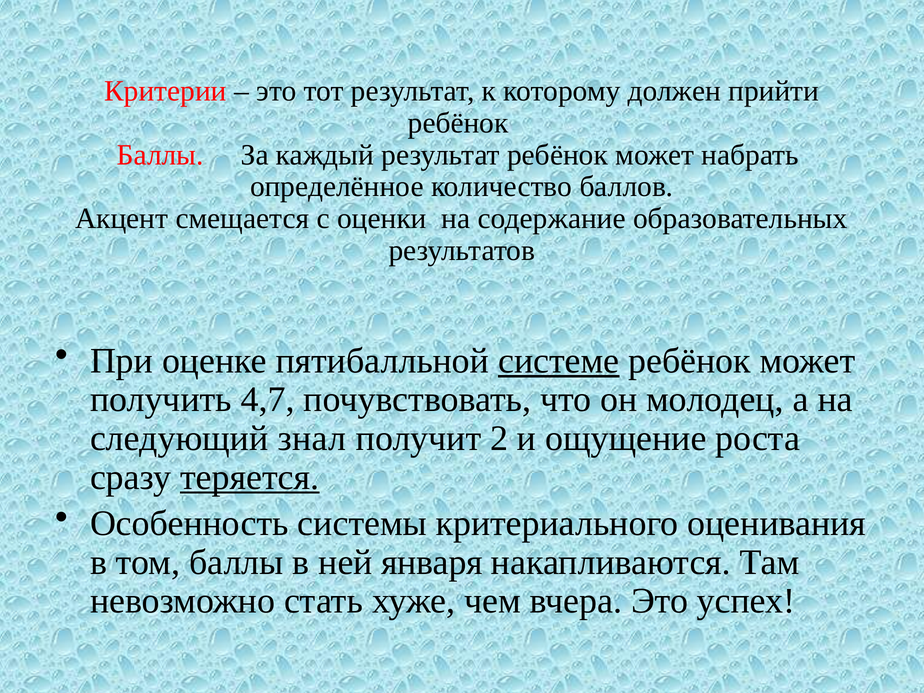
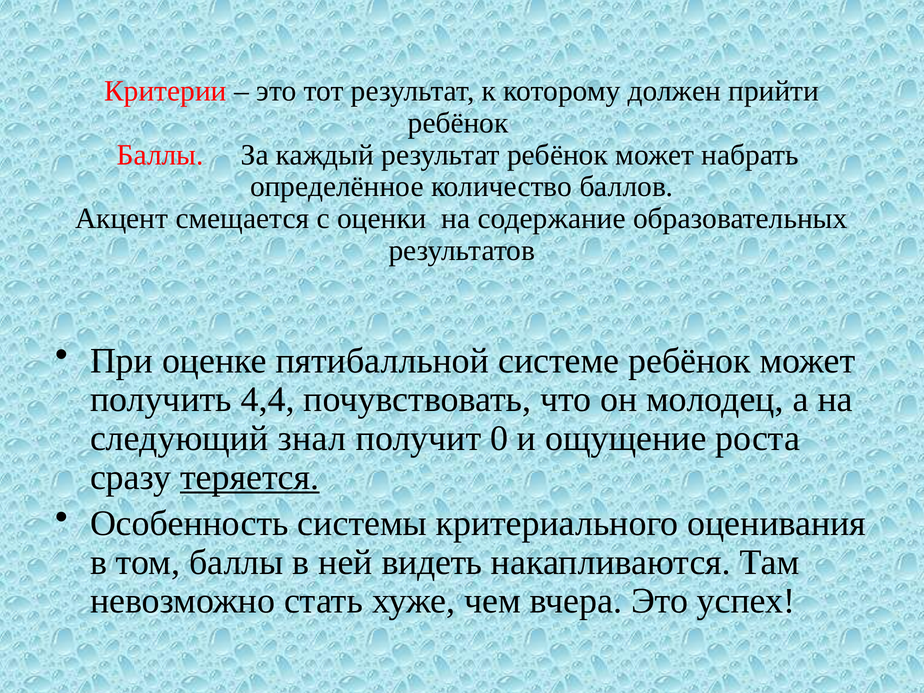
системе underline: present -> none (559, 361)
4,7: 4,7 -> 4,4 (268, 400)
2: 2 -> 0 (499, 438)
января: января -> видеть (432, 562)
